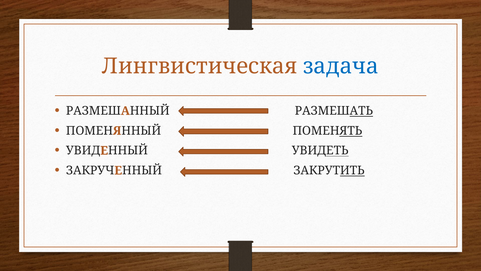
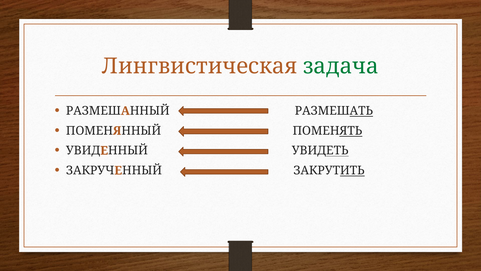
задача colour: blue -> green (341, 66)
